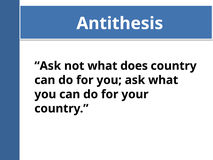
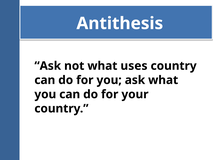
does: does -> uses (134, 66)
